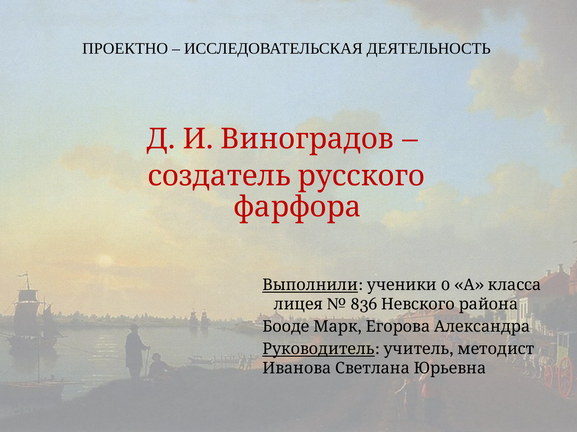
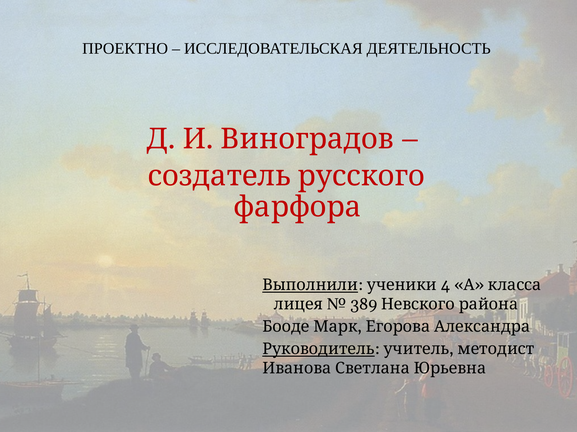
0: 0 -> 4 (445, 285)
836: 836 -> 389 (364, 305)
